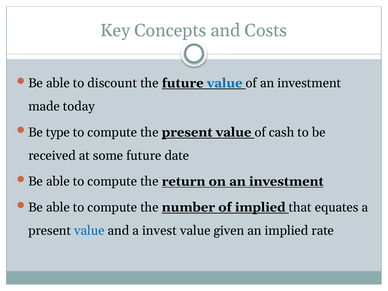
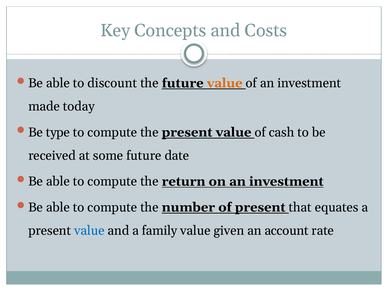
value colour: blue -> orange (225, 83)
of implied: implied -> present (260, 207)
invest: invest -> family (160, 231)
an implied: implied -> account (287, 231)
